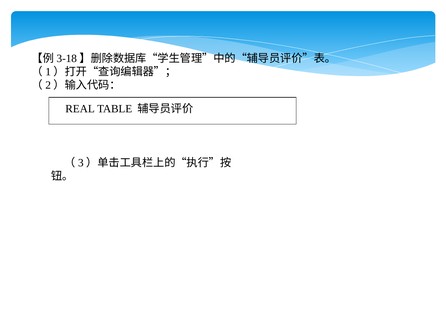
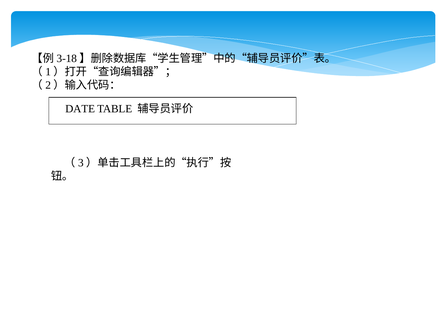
REAL: REAL -> DATE (80, 109)
